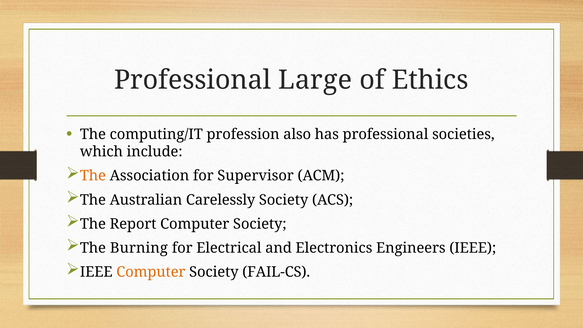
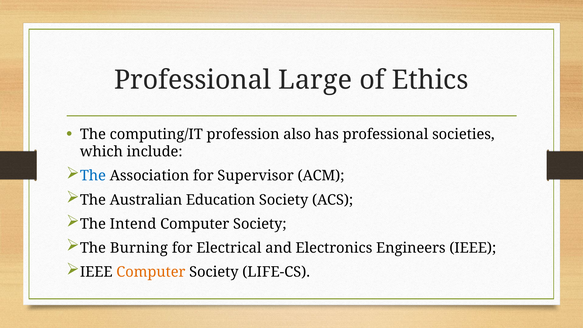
The colour: orange -> blue (93, 176)
Carelessly: Carelessly -> Education (221, 200)
Report: Report -> Intend (133, 224)
FAIL-CS: FAIL-CS -> LIFE-CS (276, 272)
